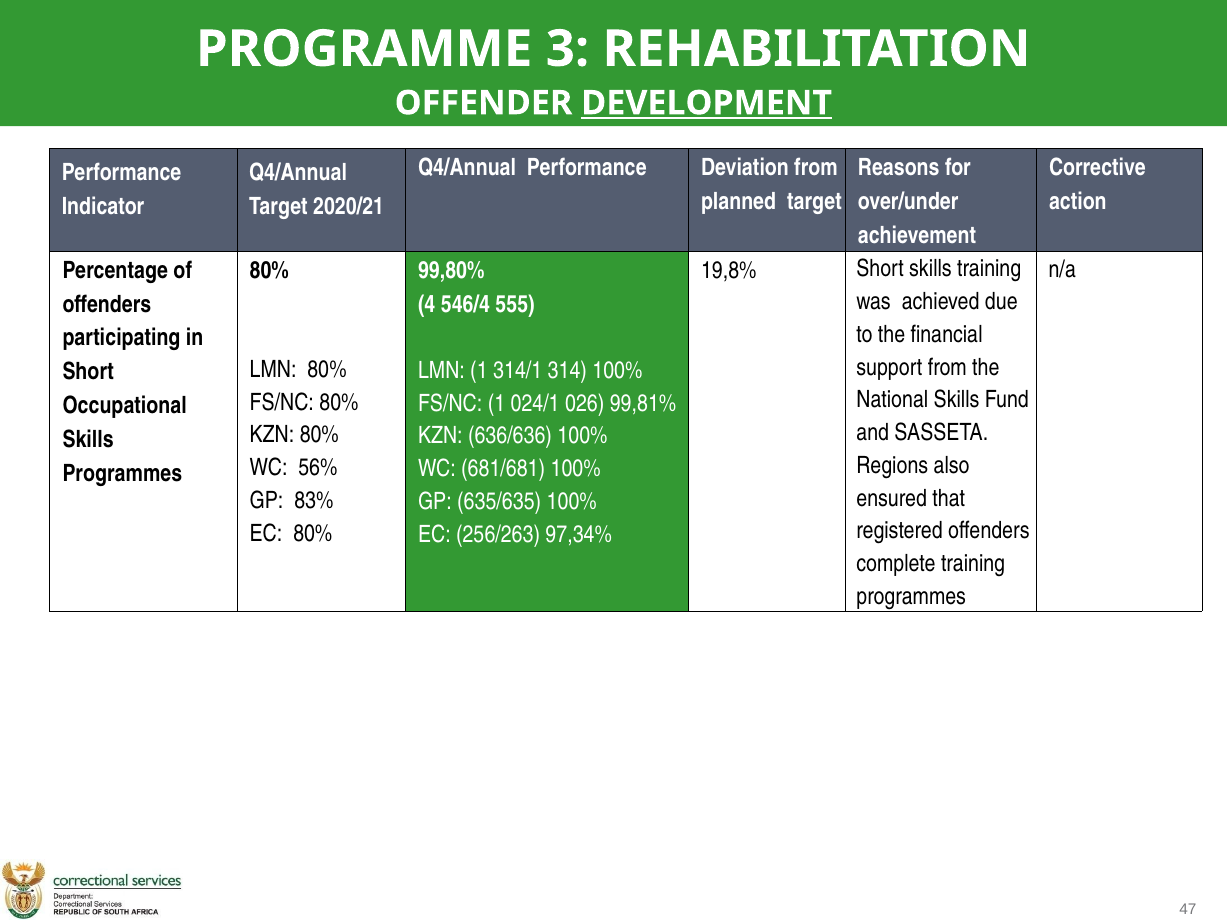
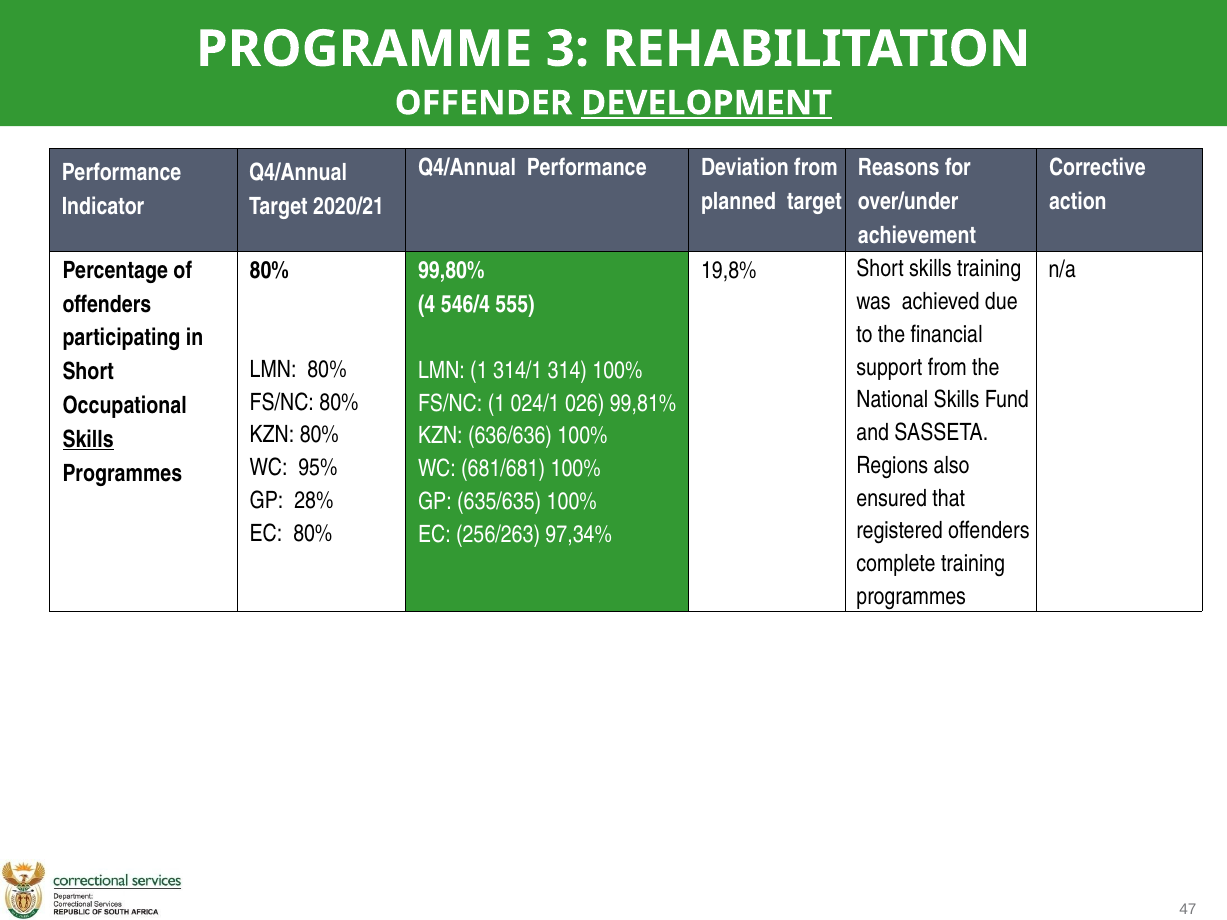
Skills underline: none -> present (88, 439)
56%: 56% -> 95% (318, 468)
83%: 83% -> 28% (314, 501)
